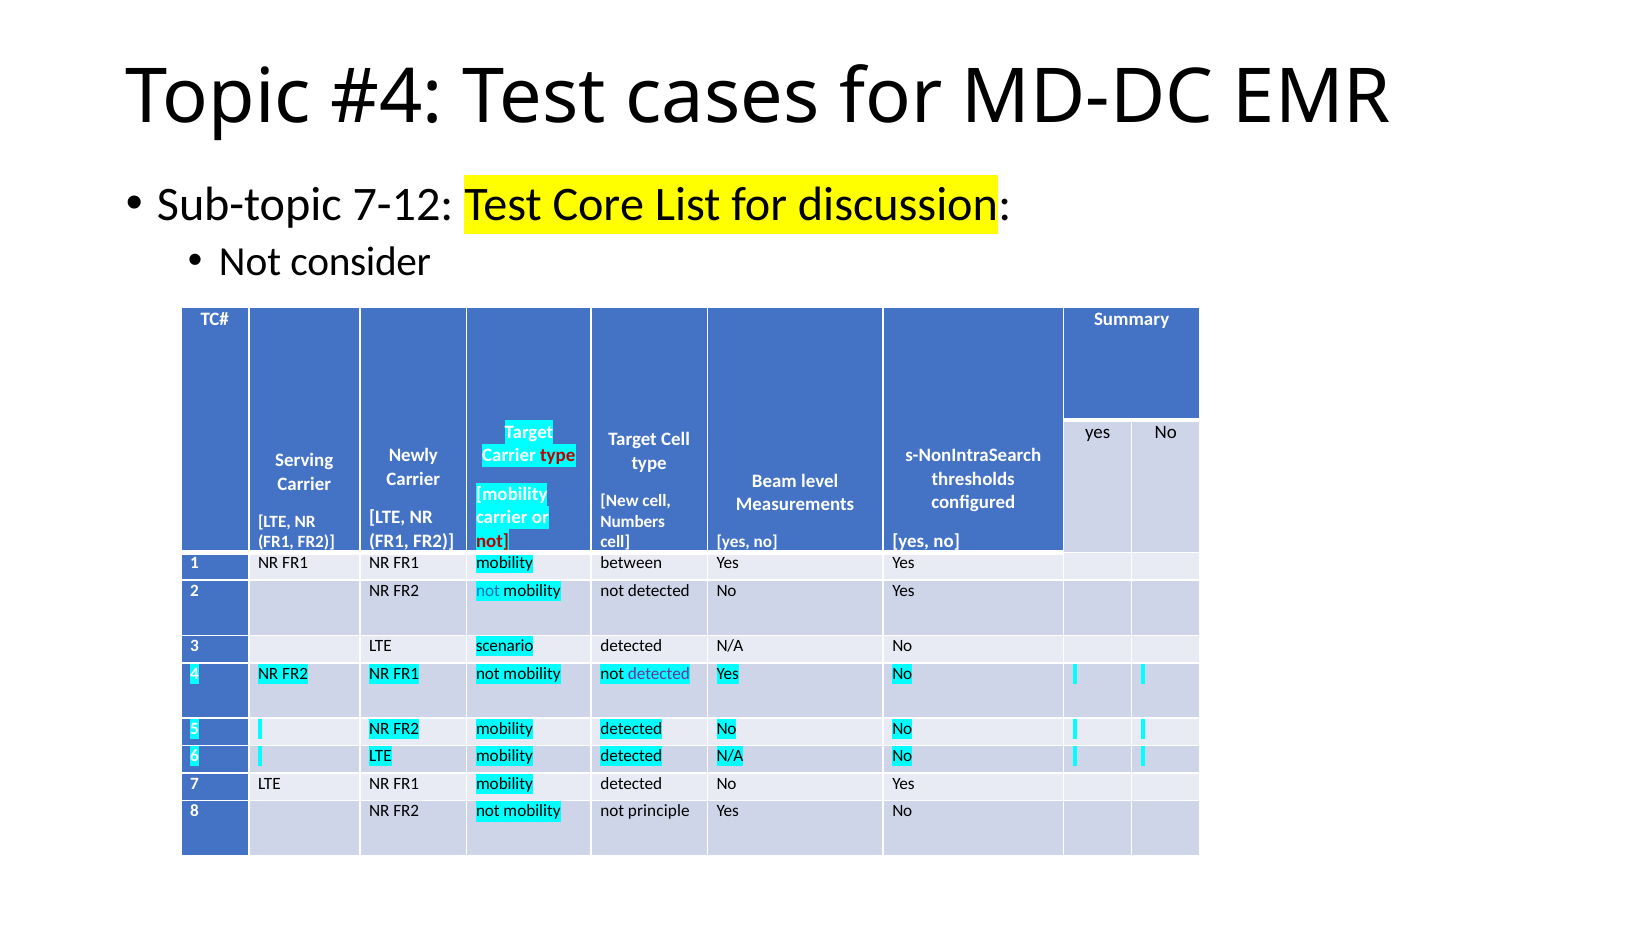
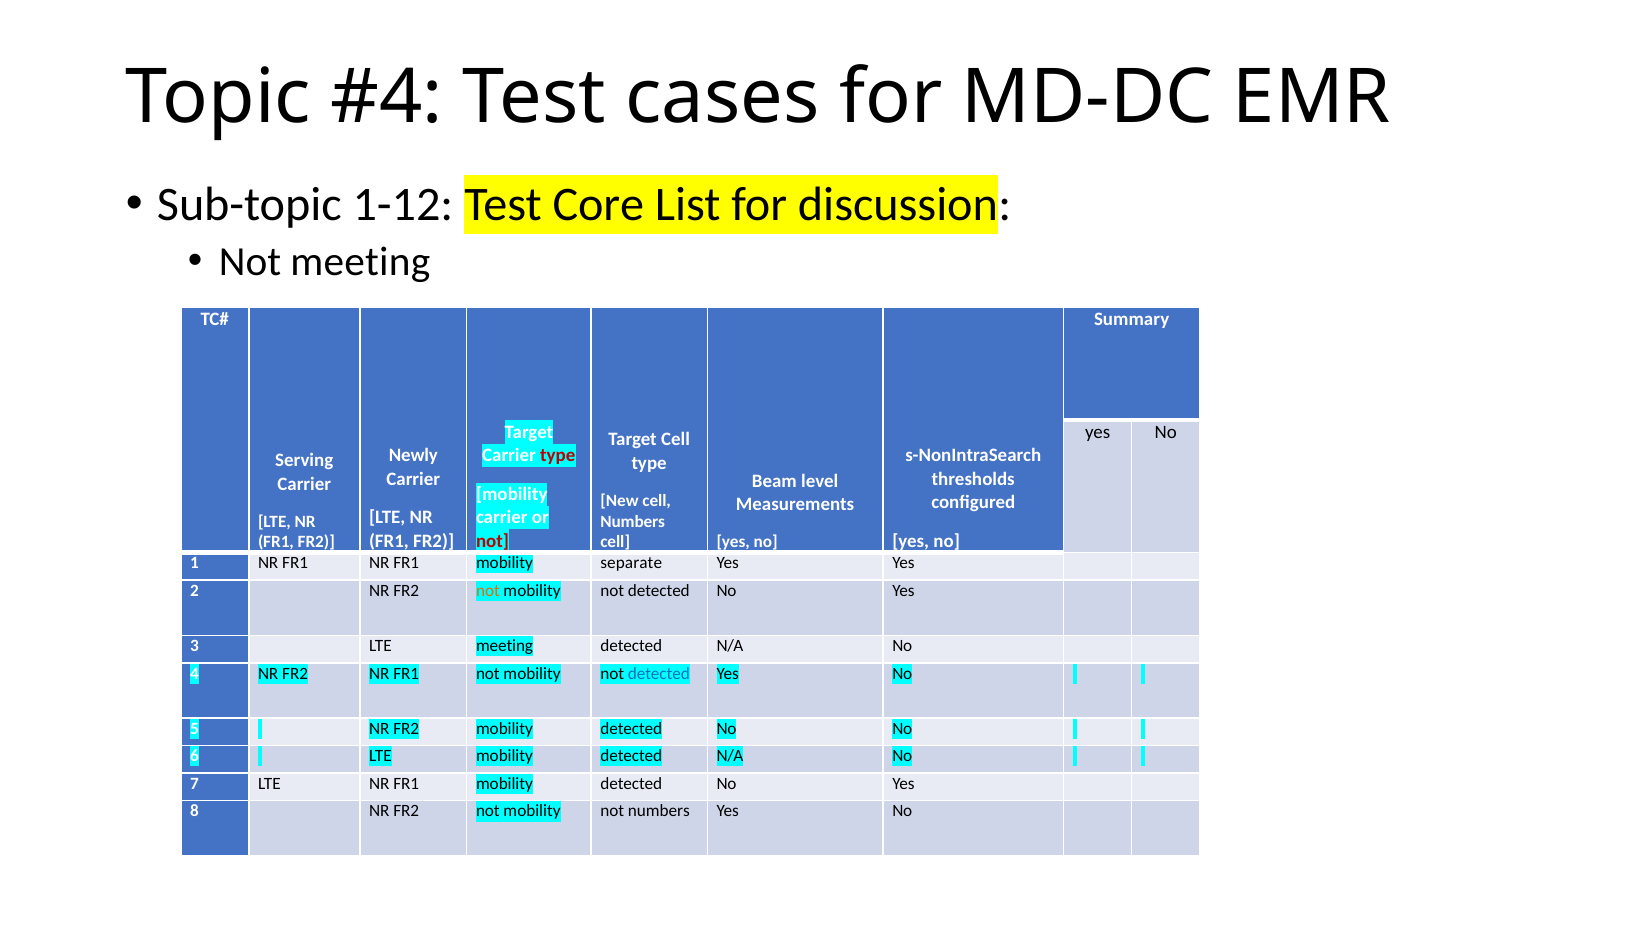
7-12: 7-12 -> 1-12 (403, 205)
Not consider: consider -> meeting (360, 262)
between: between -> separate (631, 563)
not colour: blue -> orange (488, 591)
LTE scenario: scenario -> meeting (505, 646)
detected colour: purple -> blue (659, 674)
not principle: principle -> numbers (659, 811)
